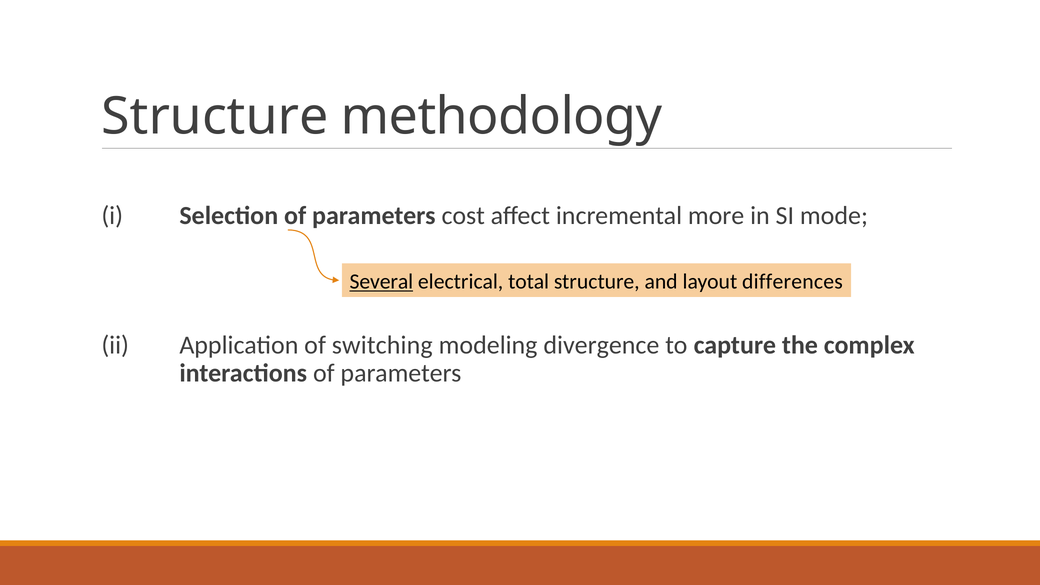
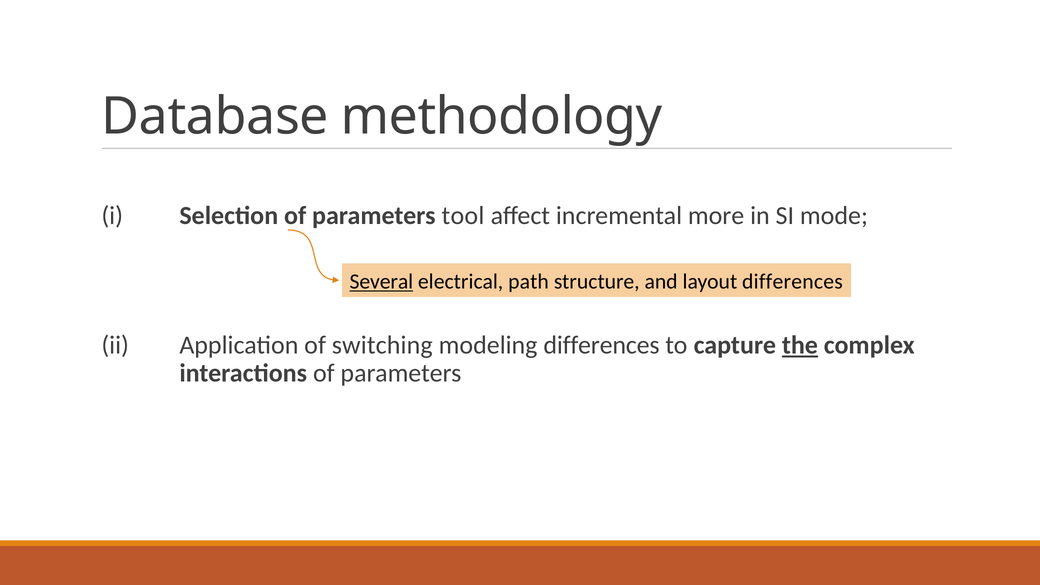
Structure: Structure -> Database (215, 117)
cost: cost -> tool (463, 216)
total: total -> path (529, 282)
modeling divergence: divergence -> differences (601, 345)
the underline: none -> present (800, 345)
